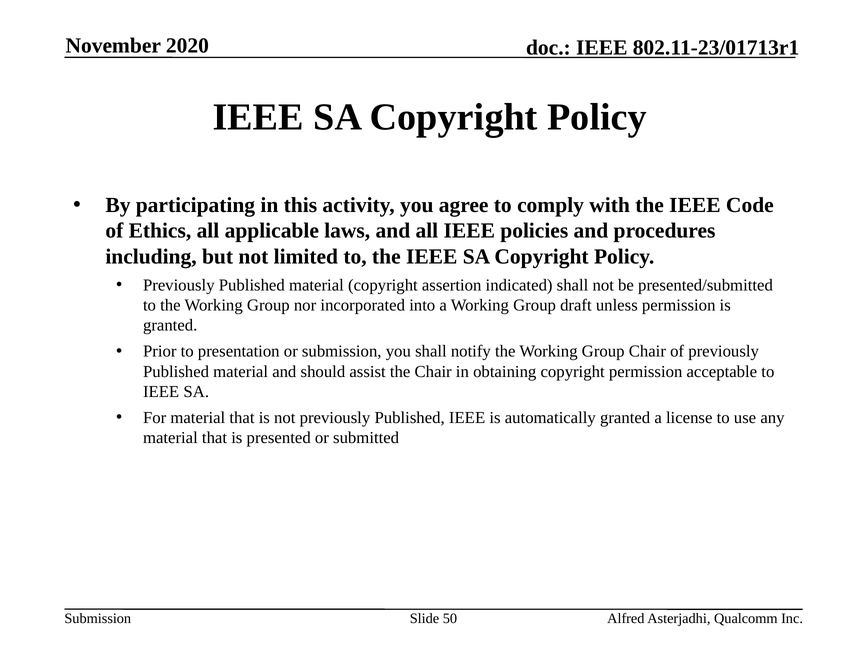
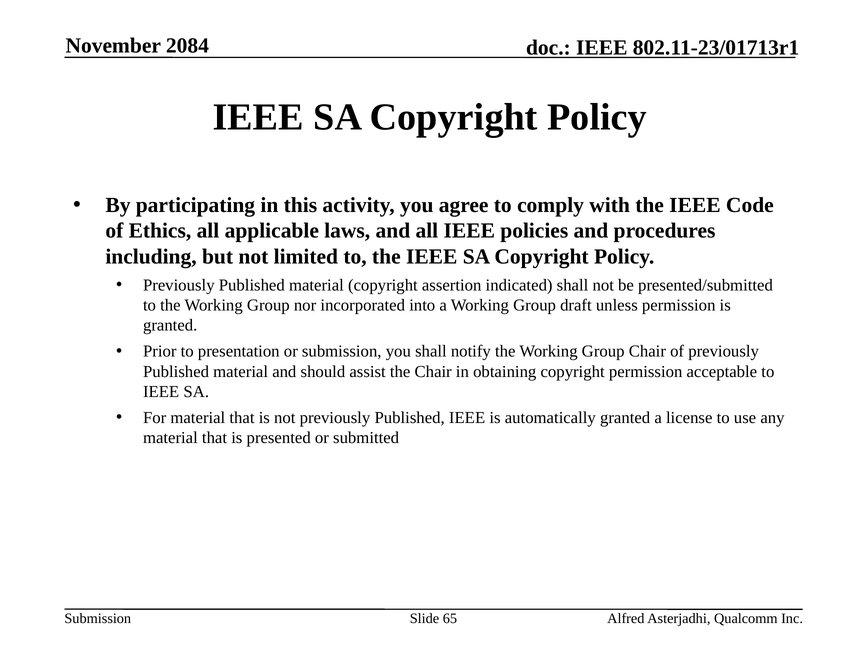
2020: 2020 -> 2084 (187, 46)
50: 50 -> 65 (450, 619)
